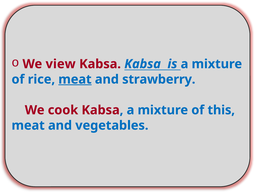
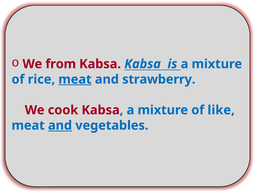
view: view -> from (61, 64)
this: this -> like (221, 110)
and underline: none -> present (60, 125)
